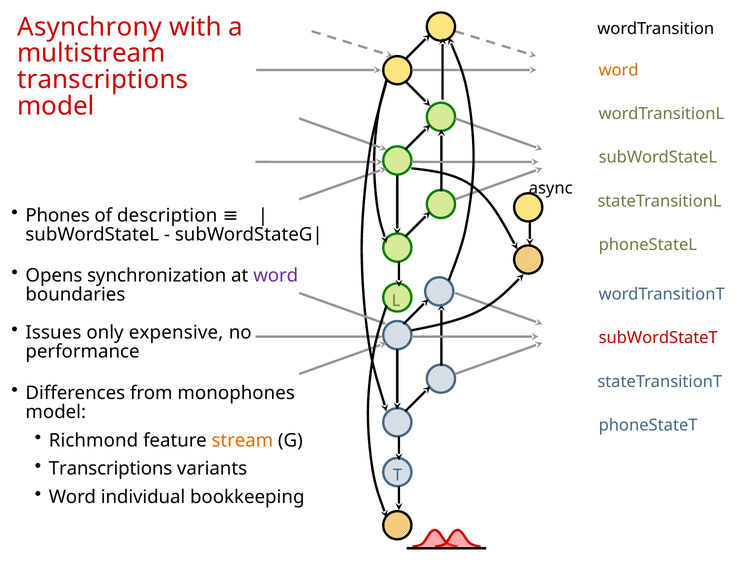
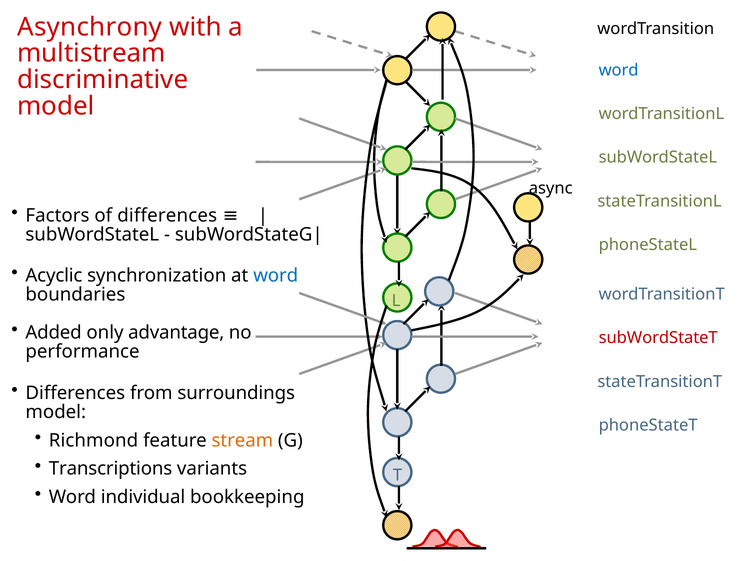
word colour: orange -> blue (619, 70)
transcriptions: transcriptions -> discriminative (103, 80)
Phones: Phones -> Factors (57, 216)
of description: description -> differences (167, 216)
Opens: Opens -> Acyclic (54, 276)
word colour: purple -> blue (276, 276)
Issues: Issues -> Added (54, 333)
expensive: expensive -> advantage (176, 333)
monophones: monophones -> surroundings (236, 393)
